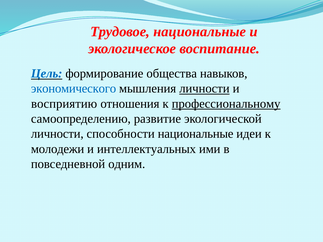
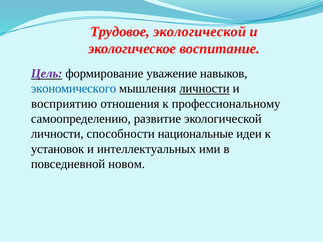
Трудовое национальные: национальные -> экологической (200, 32)
Цель colour: blue -> purple (47, 74)
общества: общества -> уважение (172, 74)
профессиональному underline: present -> none (226, 104)
молодежи: молодежи -> установок (58, 149)
одним: одним -> новом (127, 164)
